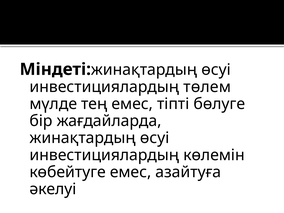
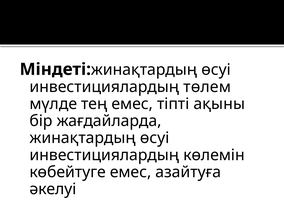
бөлуге: бөлуге -> ақыны (219, 104)
